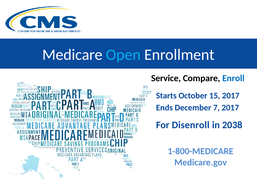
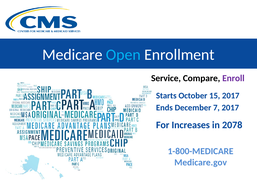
Enroll colour: blue -> purple (233, 78)
Disenroll: Disenroll -> Increases (191, 125)
2038: 2038 -> 2078 (232, 125)
